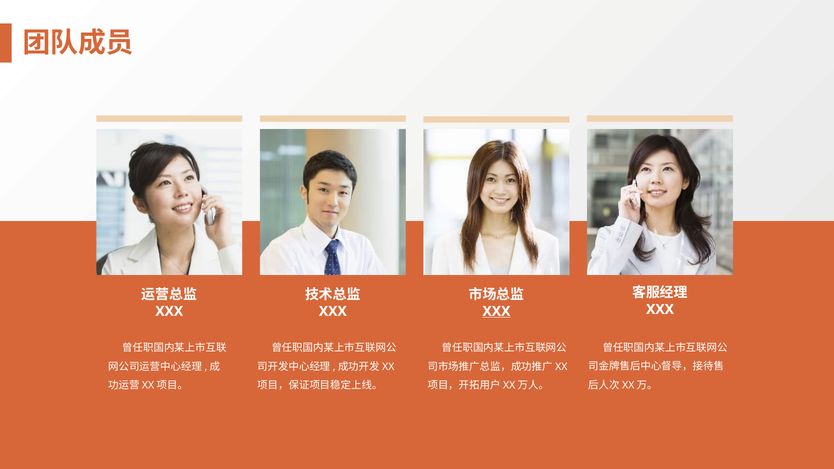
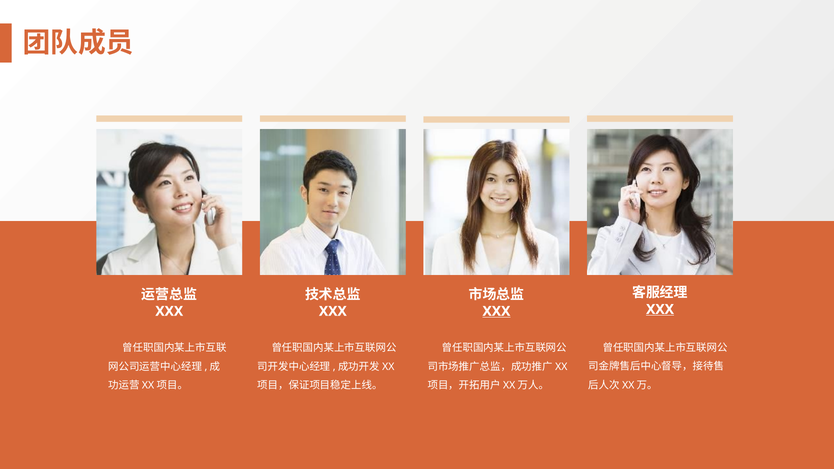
XXX underline: none -> present (660, 309)
